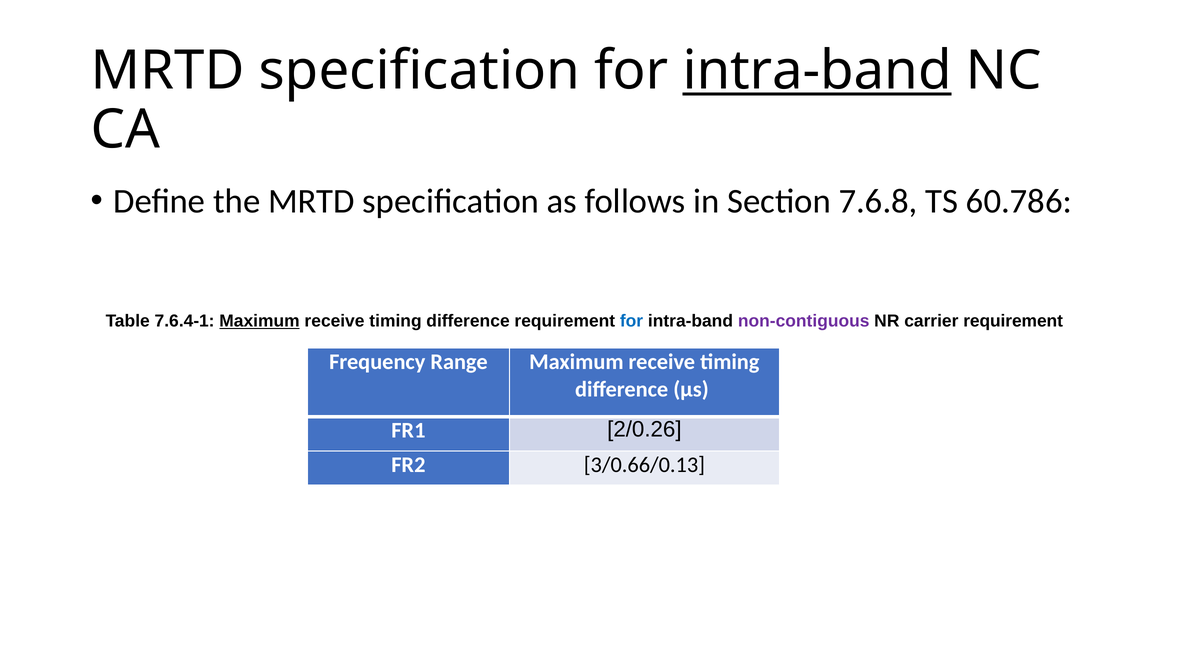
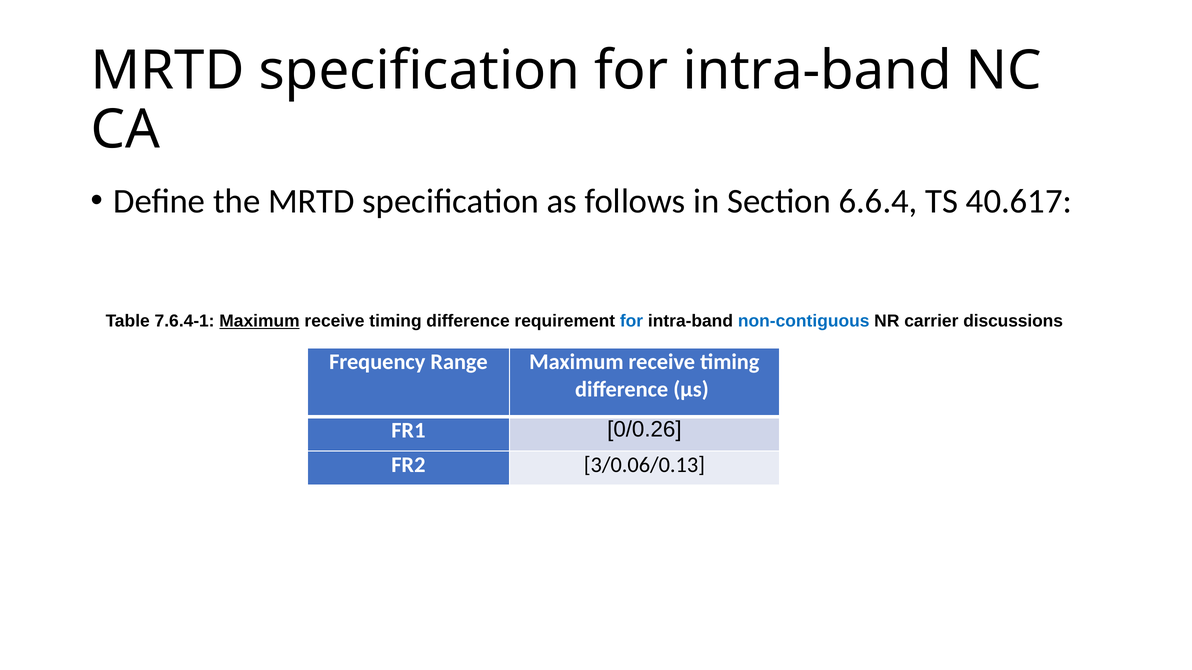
intra-band underline: present -> none (817, 71)
7.6.8: 7.6.8 -> 6.6.4 (878, 202)
60.786: 60.786 -> 40.617 (1019, 202)
non-contiguous colour: purple -> blue (804, 321)
carrier requirement: requirement -> discussions (1013, 321)
2/0.26: 2/0.26 -> 0/0.26 (644, 430)
3/0.66/0.13: 3/0.66/0.13 -> 3/0.06/0.13 (644, 465)
